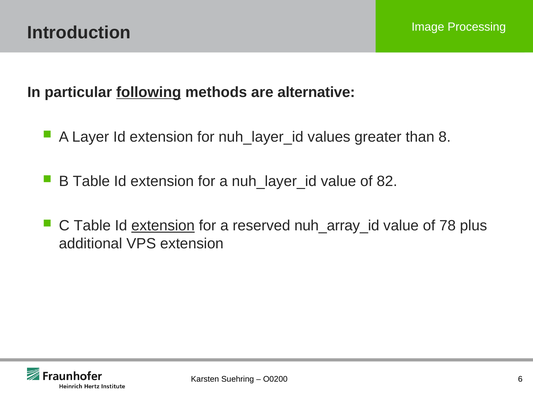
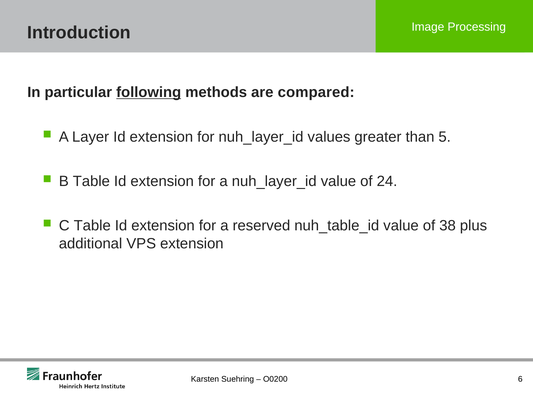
alternative: alternative -> compared (316, 92)
8: 8 -> 5 (445, 137)
82: 82 -> 24 (387, 181)
extension underline: present -> none (163, 226)
nuh_array_id: nuh_array_id -> nuh_table_id (337, 226)
78: 78 -> 38 (448, 226)
